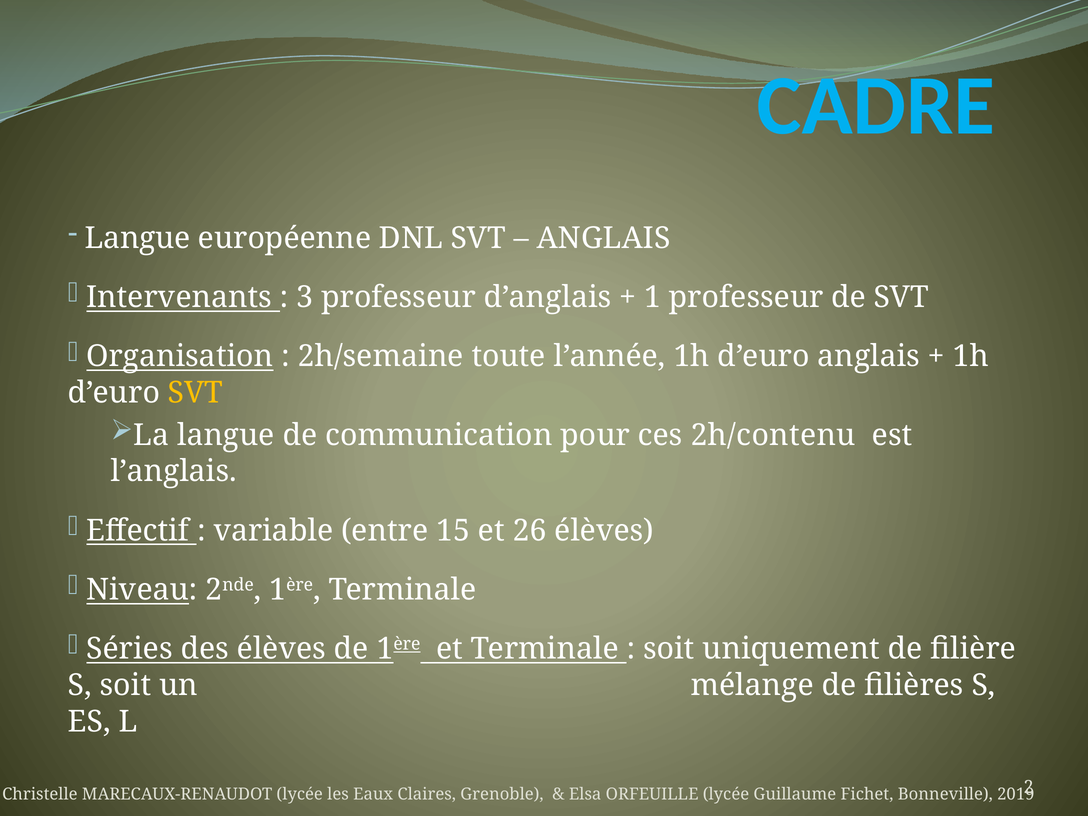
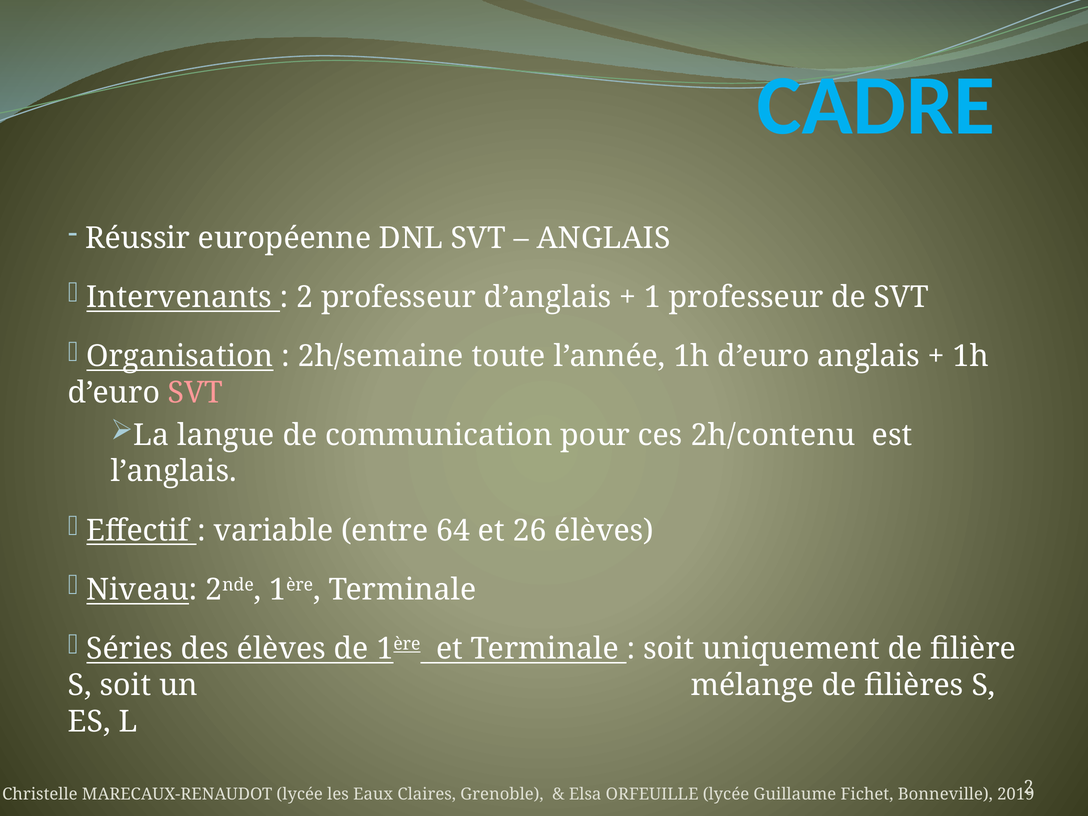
Langue: Langue -> Réussir (138, 238)
3: 3 -> 2 (305, 297)
SVT colour: yellow -> pink (195, 393)
15: 15 -> 64 (453, 531)
